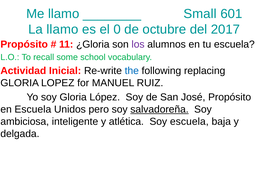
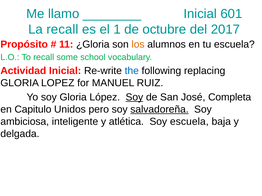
Small: Small -> Inicial (200, 14)
La llamo: llamo -> recall (62, 30)
0: 0 -> 1 (117, 30)
los colour: purple -> orange (138, 44)
Soy underline: none -> present (134, 97)
José Propósito: Propósito -> Completa (230, 97)
en Escuela: Escuela -> Capitulo (33, 110)
